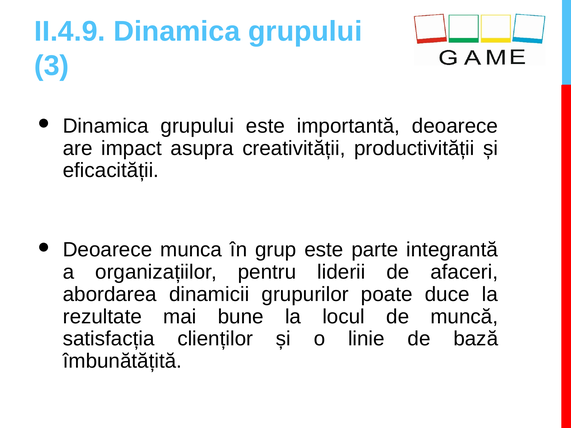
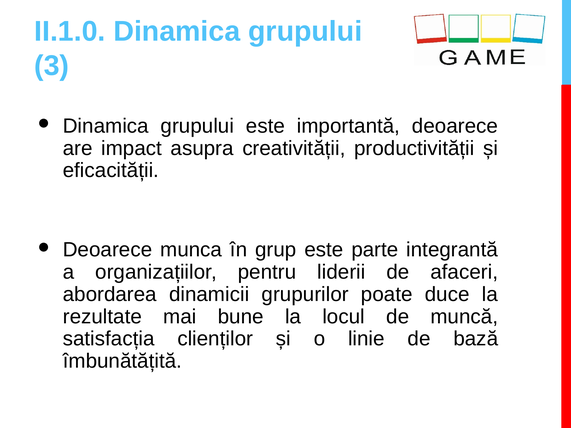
II.4.9: II.4.9 -> II.1.0 (70, 31)
